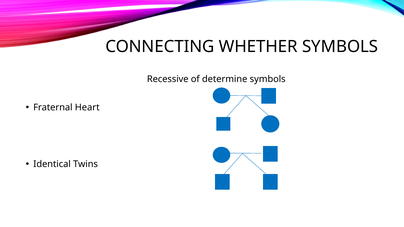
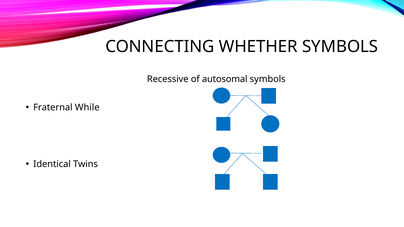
determine: determine -> autosomal (225, 79)
Heart: Heart -> While (87, 108)
